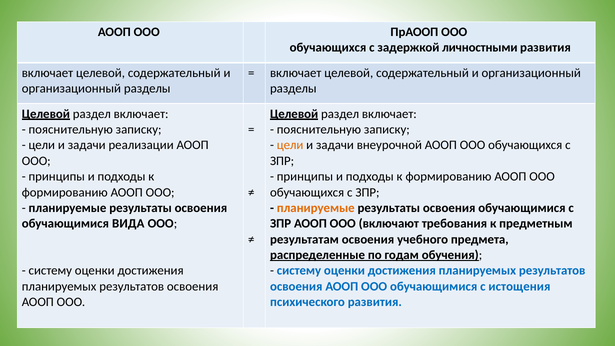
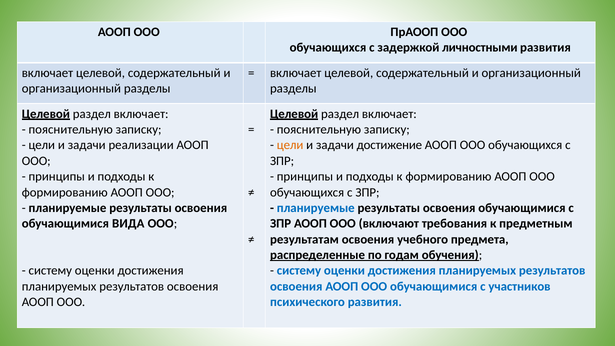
внеурочной: внеурочной -> достижение (389, 145)
планируемые colour: orange -> blue (316, 208)
истощения: истощения -> участников (520, 286)
